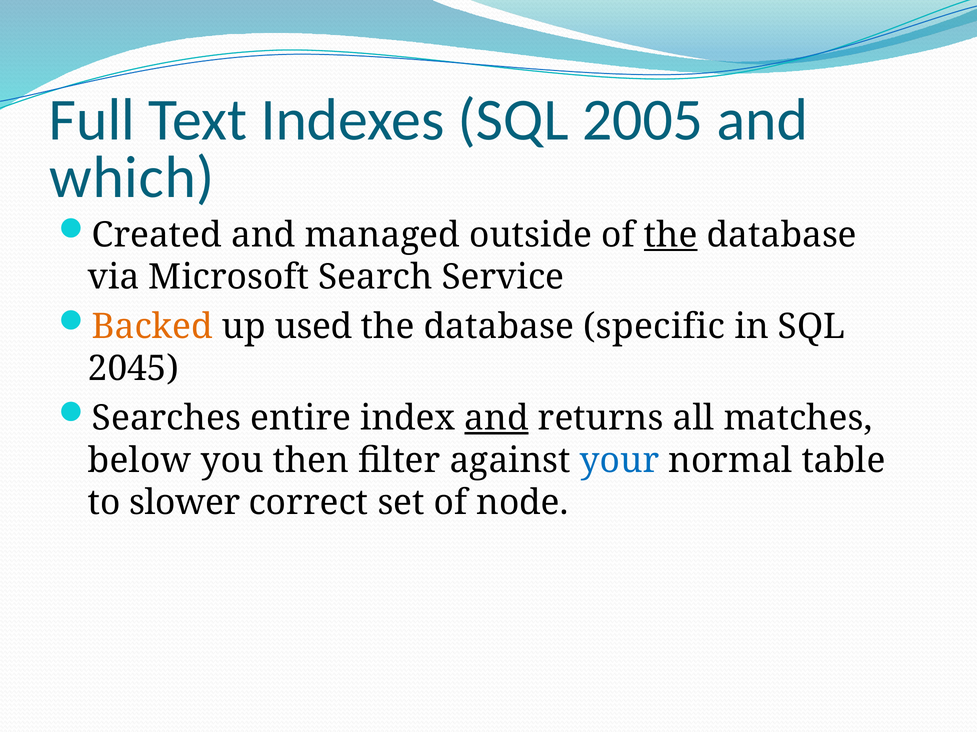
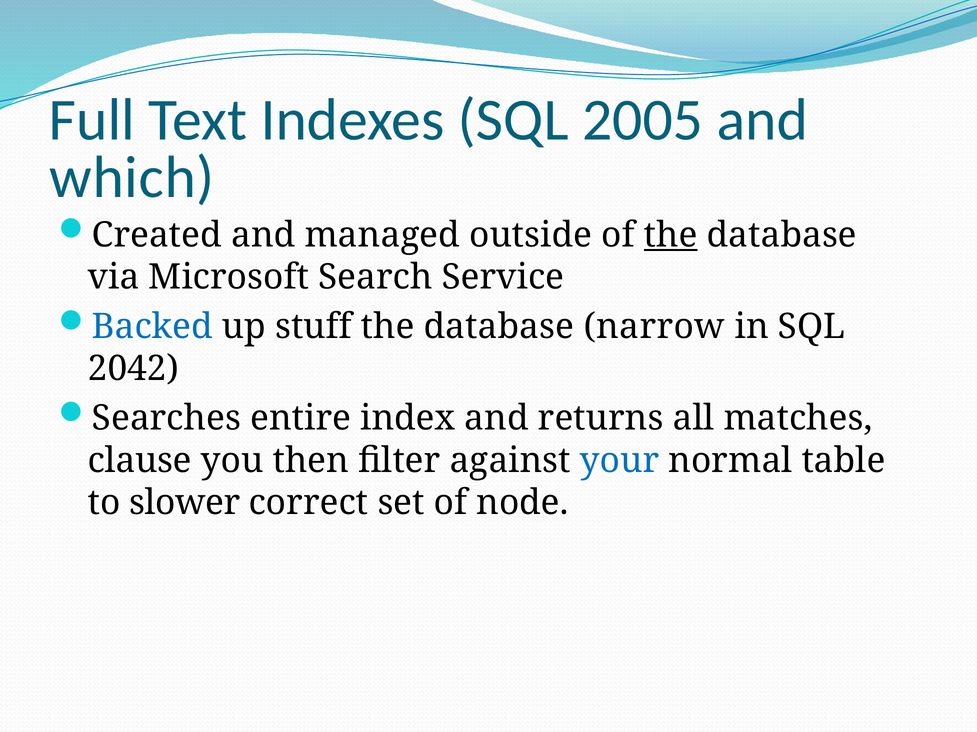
Backed colour: orange -> blue (152, 327)
used: used -> stuff (313, 327)
specific: specific -> narrow (654, 327)
2045: 2045 -> 2042 (133, 369)
and underline: present -> none (497, 419)
below: below -> clause (140, 461)
